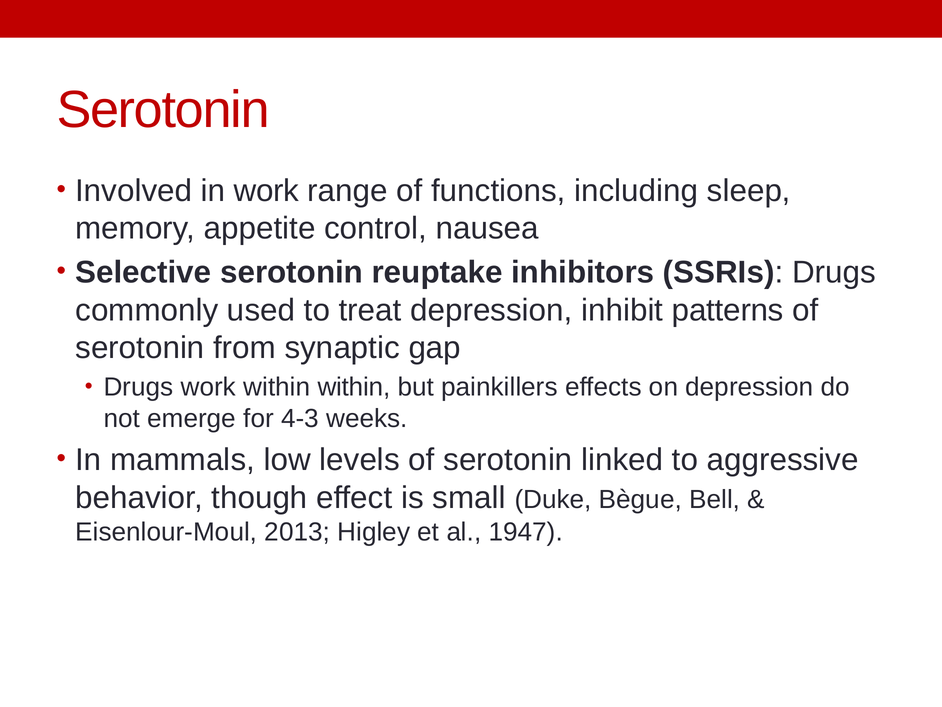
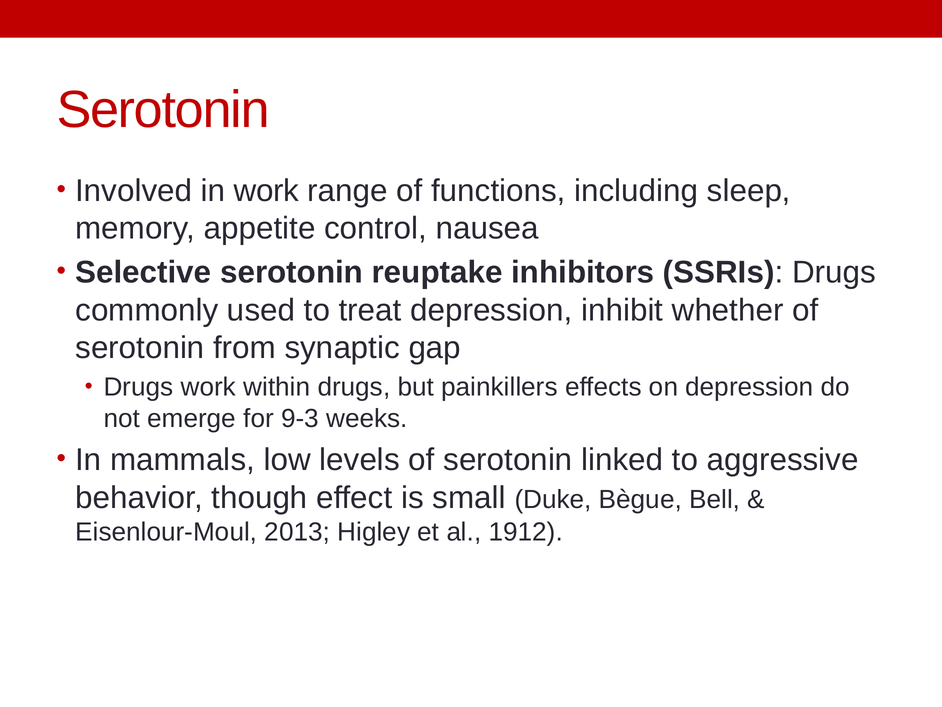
patterns: patterns -> whether (728, 310)
within within: within -> drugs (354, 387)
4-3: 4-3 -> 9-3 (300, 418)
1947: 1947 -> 1912 (526, 532)
